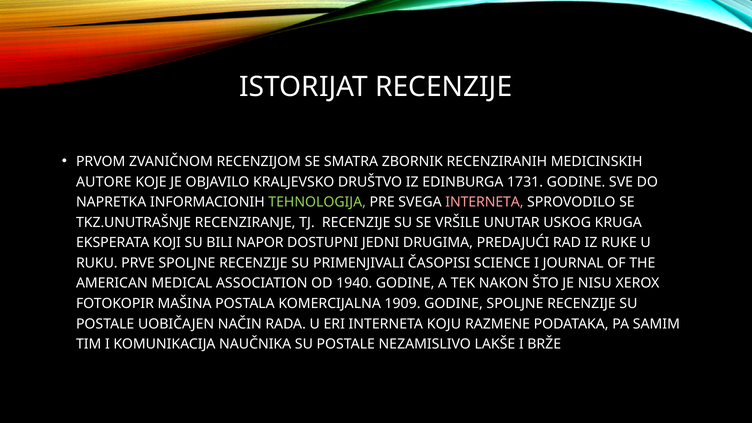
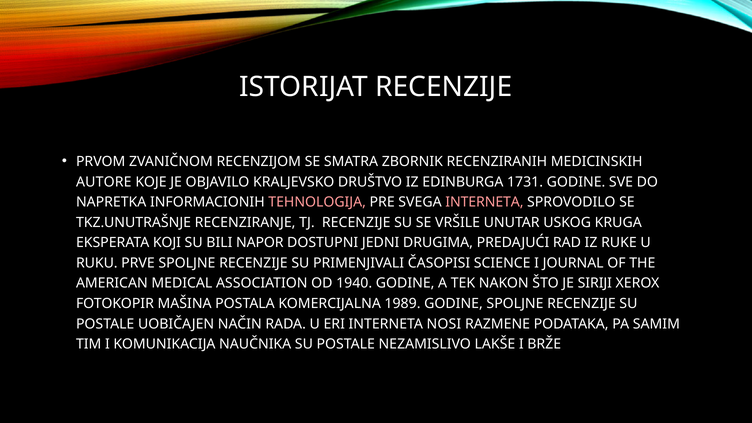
TEHNOLOGIJA colour: light green -> pink (317, 202)
NISU: NISU -> SIRIJI (595, 283)
1909: 1909 -> 1989 (402, 304)
KOJU: KOJU -> NOSI (444, 324)
